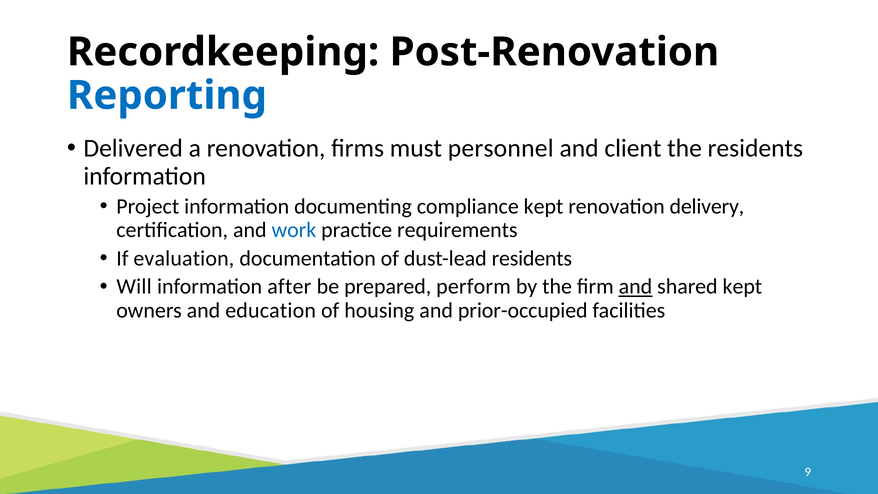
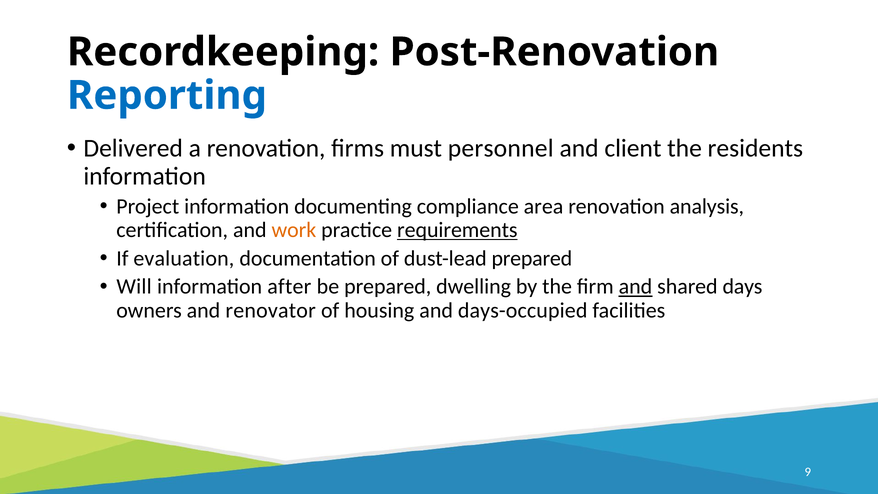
compliance kept: kept -> area (544, 206)
delivery: delivery -> analysis (707, 206)
work colour: blue -> orange (294, 230)
requirements underline: none -> present (457, 230)
dust-lead residents: residents -> prepared (532, 258)
perform: perform -> dwelling (474, 287)
shared kept: kept -> days (742, 287)
education: education -> renovator (271, 310)
prior-occupied: prior-occupied -> days-occupied (523, 310)
